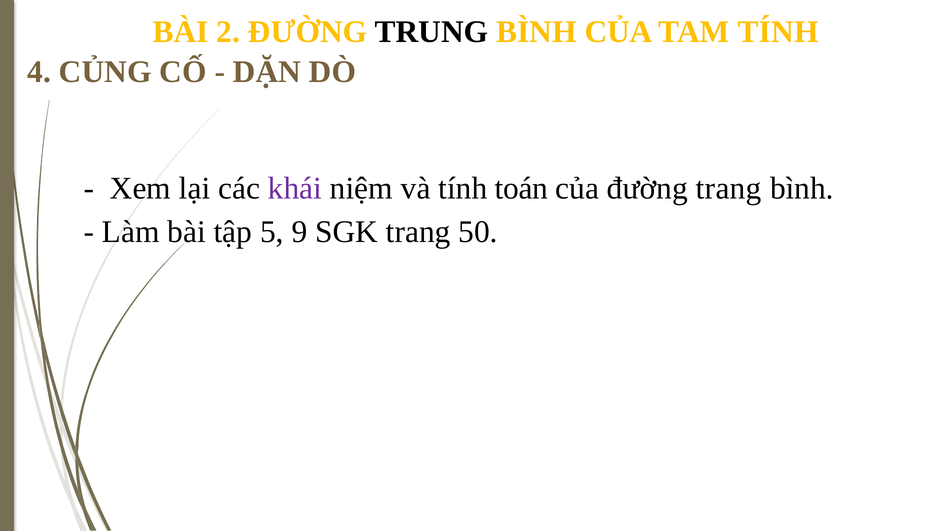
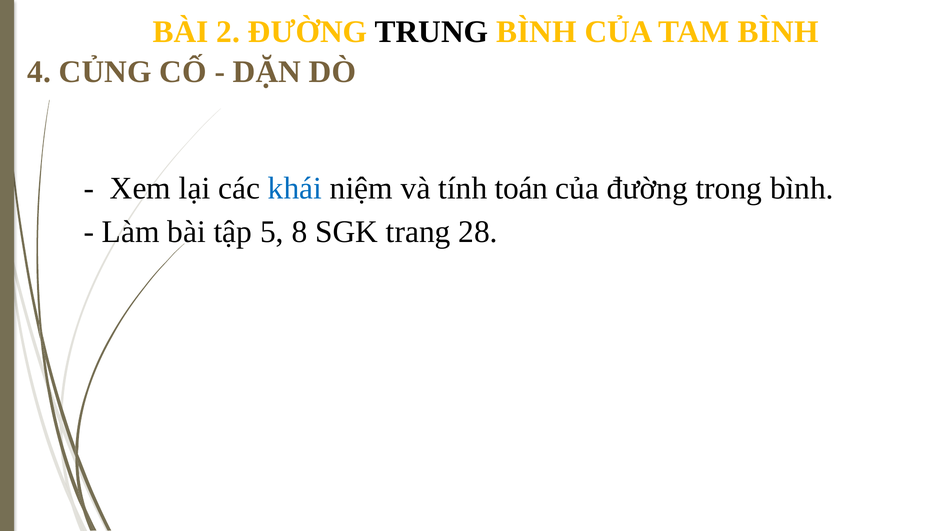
TAM TÍNH: TÍNH -> BÌNH (778, 32)
khái colour: purple -> blue (295, 189)
đường trang: trang -> trong (729, 189)
9: 9 -> 8 (299, 232)
50: 50 -> 28 (478, 232)
